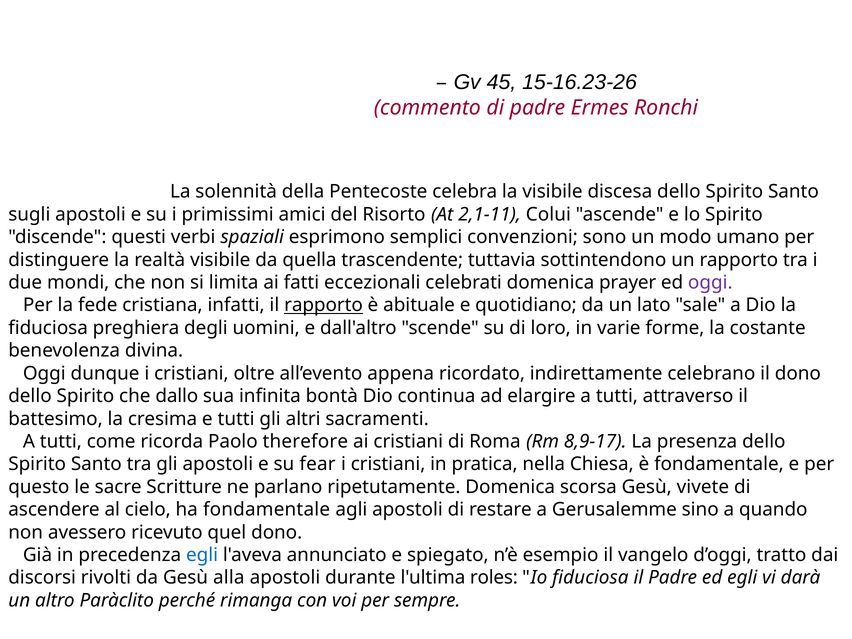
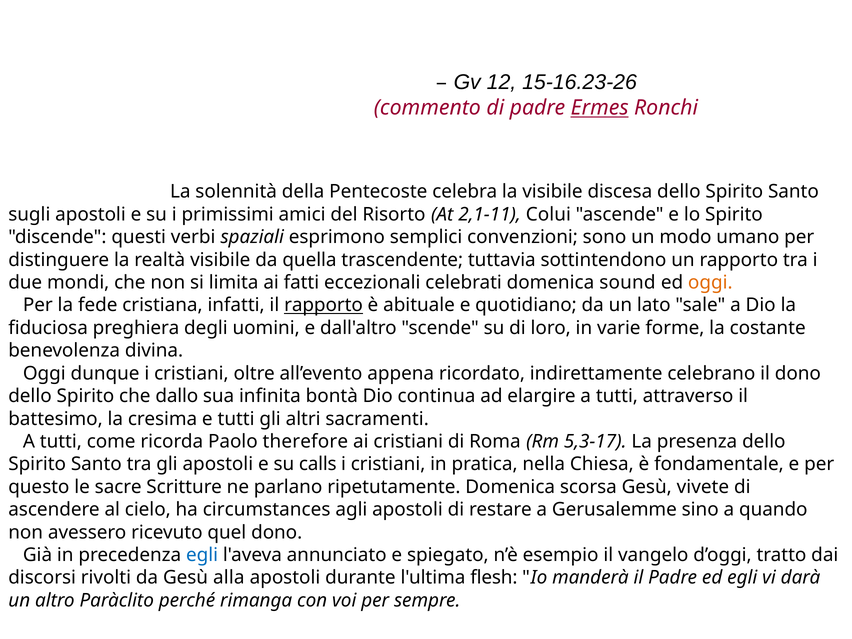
45: 45 -> 12 (501, 82)
Ermes underline: none -> present (600, 108)
prayer: prayer -> sound (627, 283)
oggi colour: purple -> orange (710, 283)
8,9-17: 8,9-17 -> 5,3-17 (595, 441)
fear: fear -> calls (318, 464)
ha fondamentale: fondamentale -> circumstances (267, 510)
roles: roles -> flesh (494, 578)
Io fiduciosa: fiduciosa -> manderà (590, 578)
